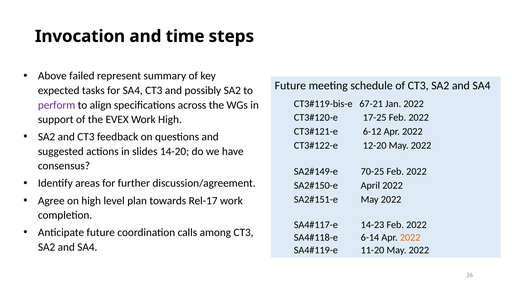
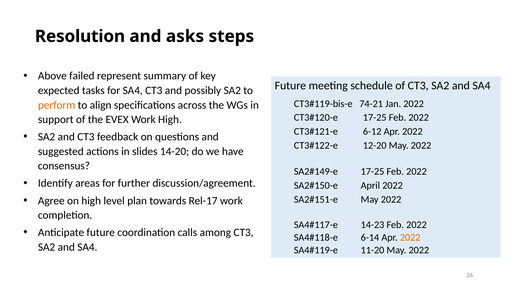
Invocation: Invocation -> Resolution (80, 36)
time: time -> asks (185, 36)
67-21: 67-21 -> 74-21 (371, 104)
perform colour: purple -> orange (57, 105)
70-25: 70-25 -> 17-25 (373, 172)
